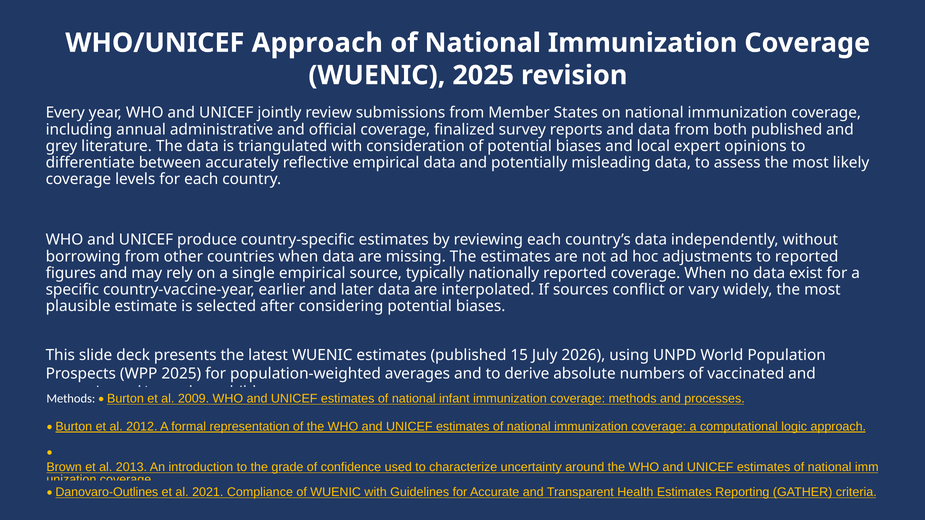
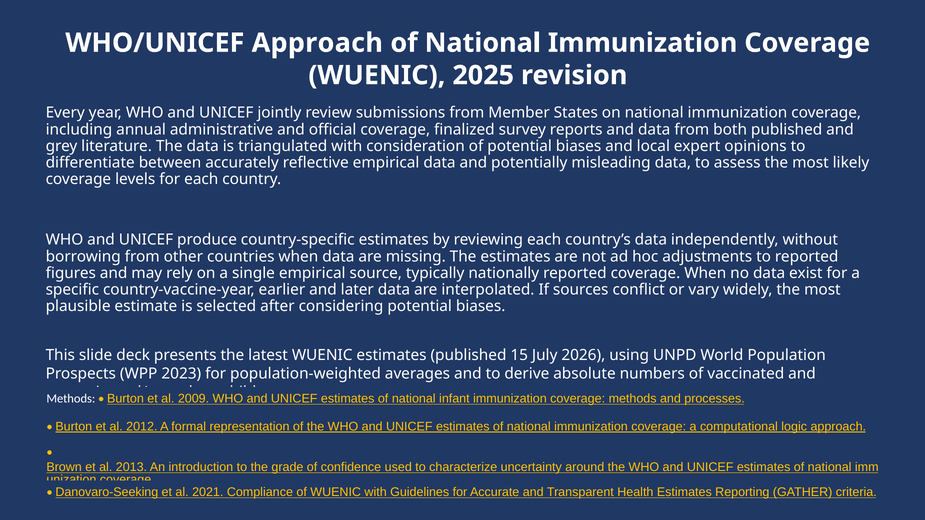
WPP 2025: 2025 -> 2023 (181, 374)
Danovaro-Outlines: Danovaro-Outlines -> Danovaro-Seeking (107, 493)
